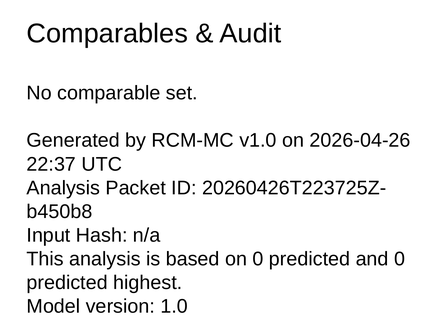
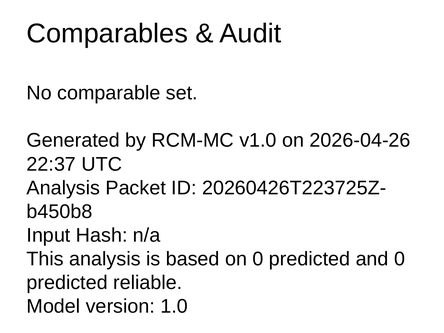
highest: highest -> reliable (148, 283)
